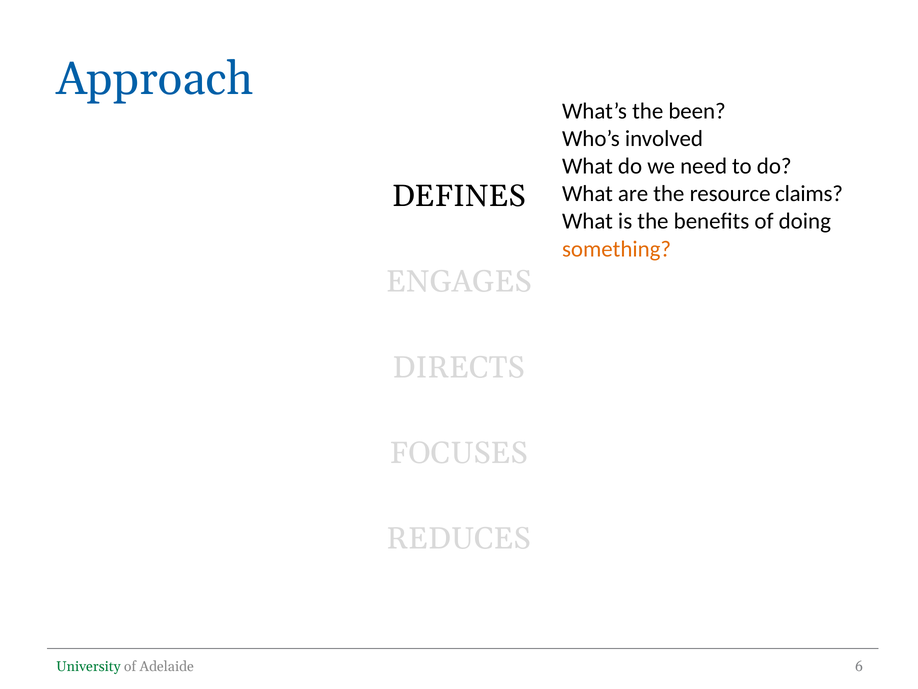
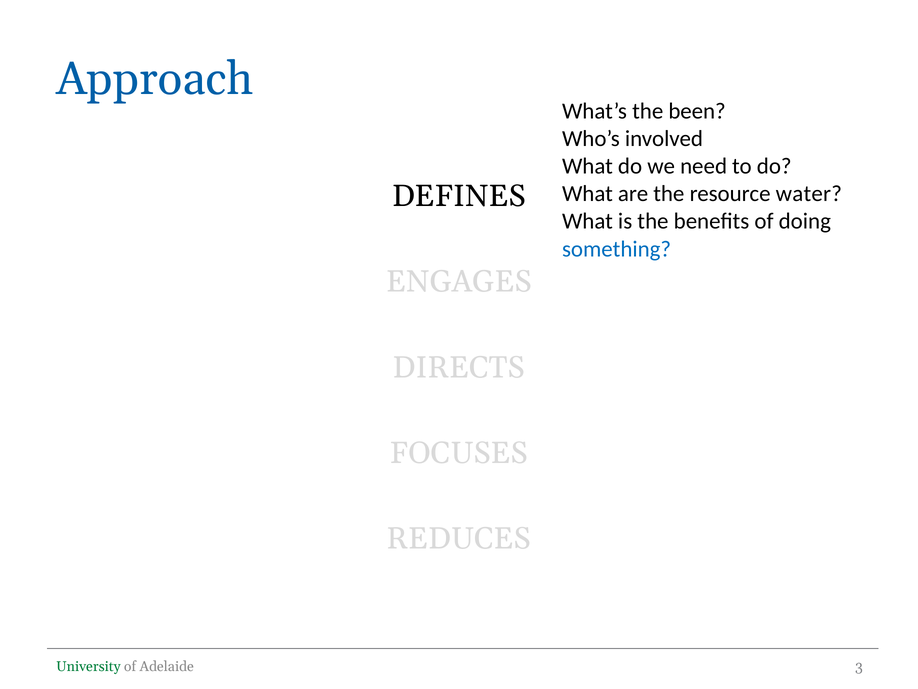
claims: claims -> water (809, 194)
something colour: orange -> blue (617, 249)
6: 6 -> 3 (859, 666)
